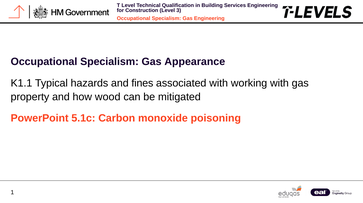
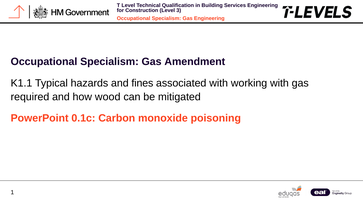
Appearance: Appearance -> Amendment (195, 62)
property: property -> required (30, 97)
5.1c: 5.1c -> 0.1c (83, 118)
